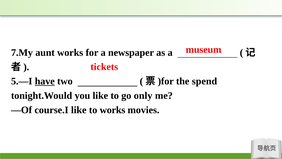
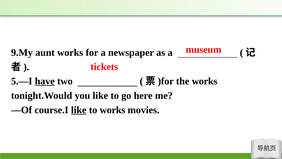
7.My: 7.My -> 9.My (22, 52)
the spend: spend -> works (205, 81)
only: only -> here (143, 95)
like underline: none -> present (79, 110)
